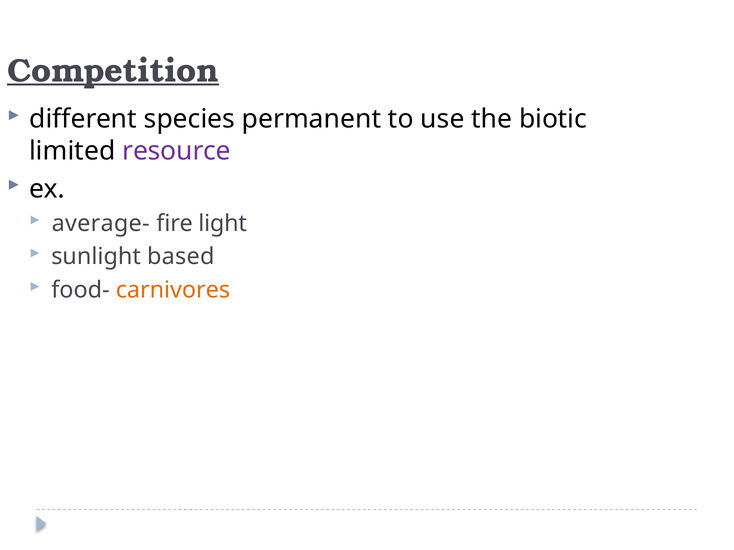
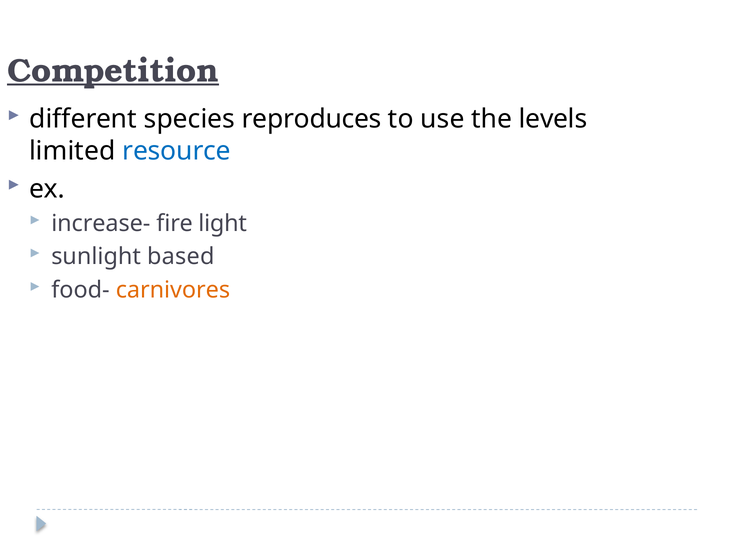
permanent: permanent -> reproduces (312, 119)
biotic: biotic -> levels (553, 119)
resource colour: purple -> blue (177, 151)
average-: average- -> increase- (101, 224)
